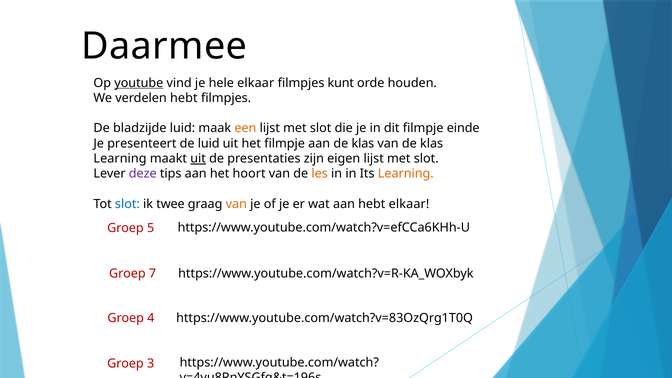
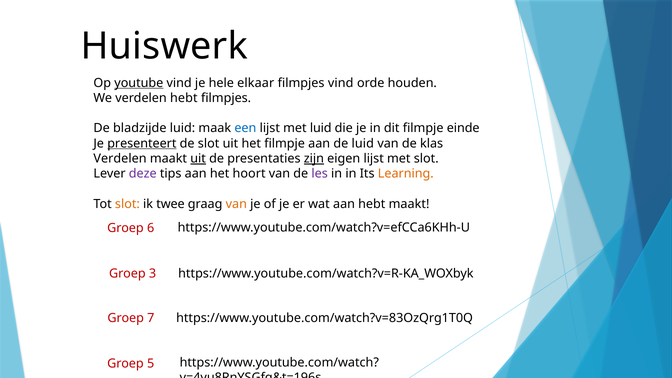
Daarmee: Daarmee -> Huiswerk (164, 46)
filmpjes kunt: kunt -> vind (341, 83)
een colour: orange -> blue (245, 128)
slot: slot -> luid (321, 128)
presenteert underline: none -> present (142, 143)
de luid: luid -> slot (209, 143)
aan de klas: klas -> luid (363, 143)
Learning: Learning -> Verdelen (120, 158)
zijn underline: none -> present (314, 158)
les colour: orange -> purple (320, 174)
slot colour: blue -> orange (127, 204)
hebt elkaar: elkaar -> maakt (409, 204)
5: 5 -> 6 (151, 228)
7: 7 -> 3 (153, 274)
4: 4 -> 7 (151, 318)
3: 3 -> 5 (151, 364)
